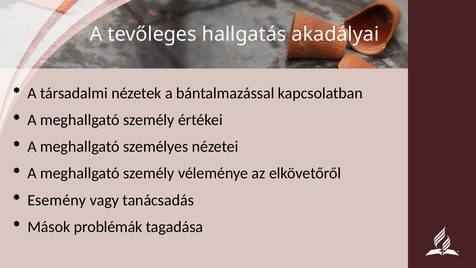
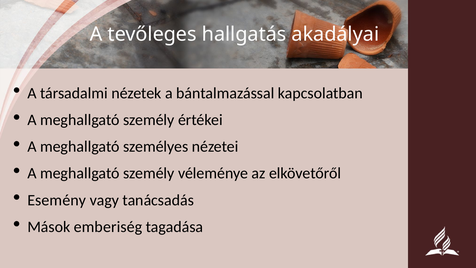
problémák: problémák -> emberiség (108, 227)
